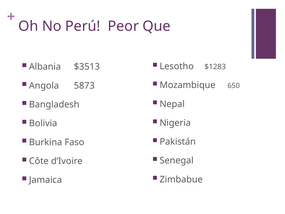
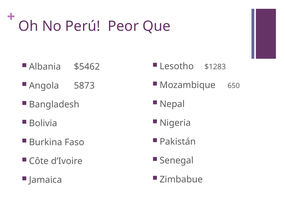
$3513: $3513 -> $5462 (87, 67)
